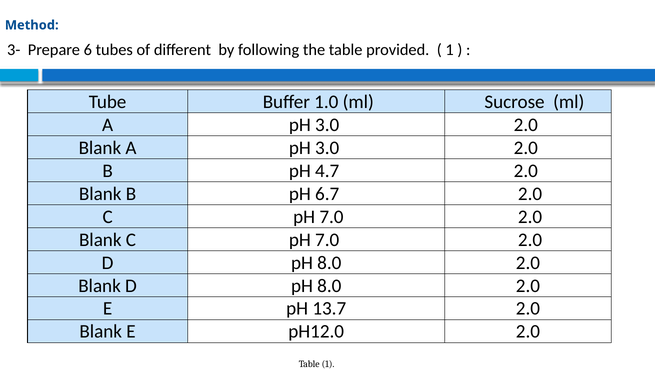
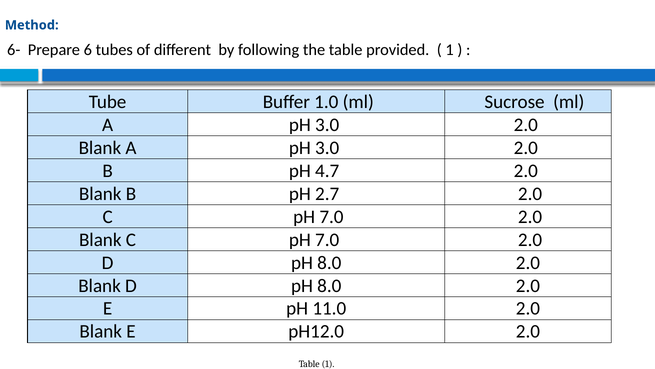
3-: 3- -> 6- (14, 50)
6.7: 6.7 -> 2.7 (327, 193)
13.7: 13.7 -> 11.0 (329, 308)
